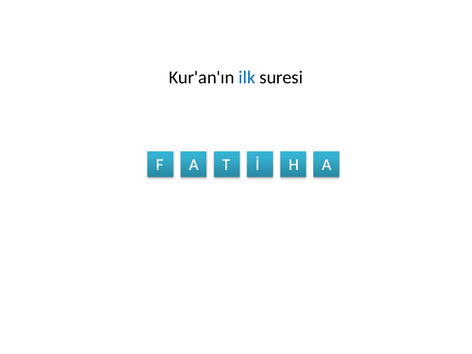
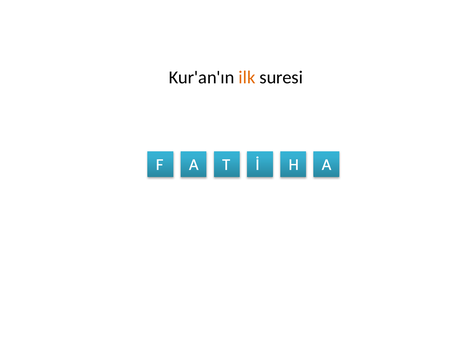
ilk colour: blue -> orange (247, 77)
